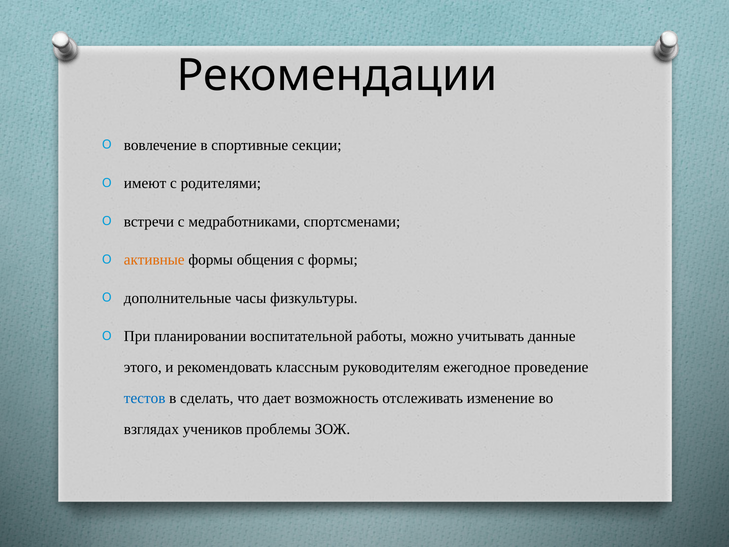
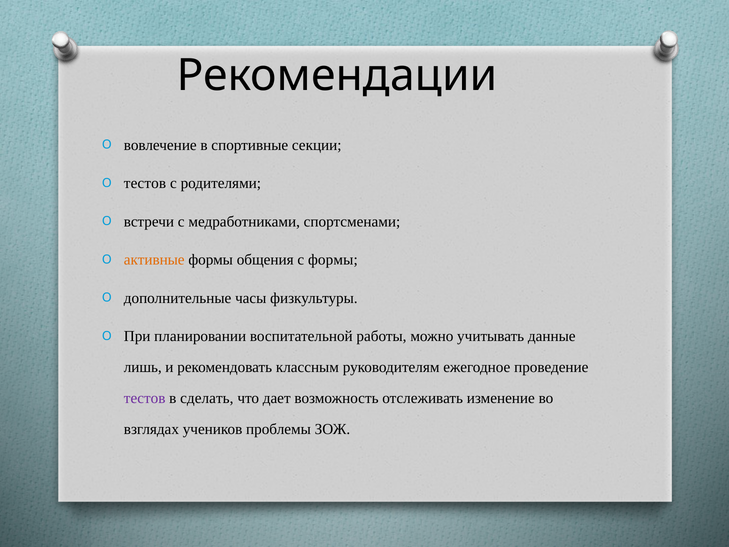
имеют: имеют -> тестов (145, 183)
этого: этого -> лишь (143, 367)
тестов colour: blue -> purple (145, 398)
